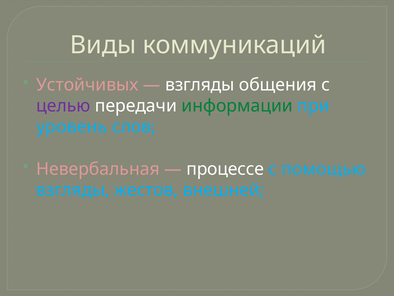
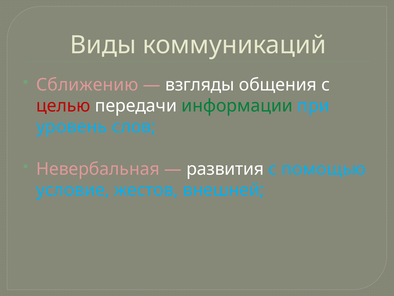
Устойчивых: Устойчивых -> Сближению (87, 85)
целью colour: purple -> red (63, 106)
процессе: процессе -> развития (225, 169)
взгляды: взгляды -> условие (73, 190)
